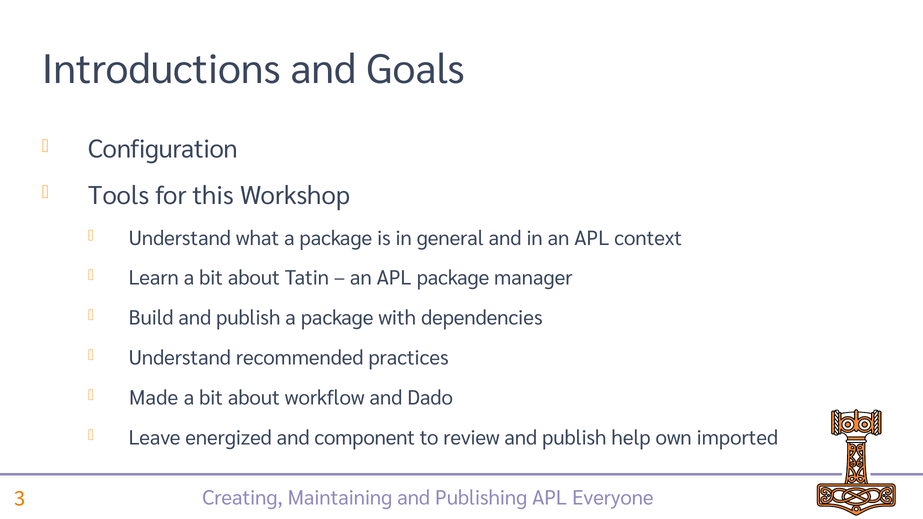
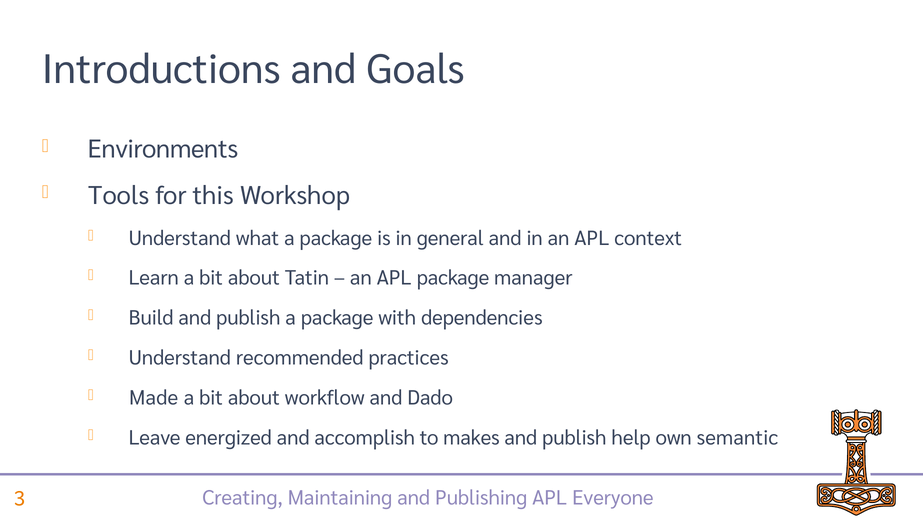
Configuration: Configuration -> Environments (163, 149)
component: component -> accomplish (365, 438)
review: review -> makes (472, 438)
imported: imported -> semantic (737, 438)
